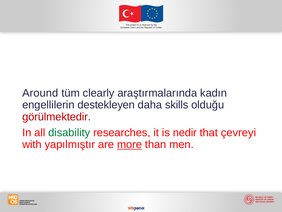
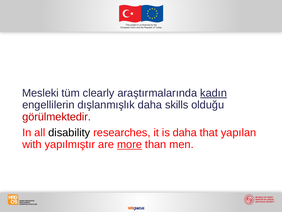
Around: Around -> Mesleki (40, 93)
kadın underline: none -> present (214, 93)
destekleyen: destekleyen -> dışlanmışlık (106, 105)
disability colour: green -> black (69, 132)
is nedir: nedir -> daha (185, 132)
çevreyi: çevreyi -> yapılan (239, 132)
